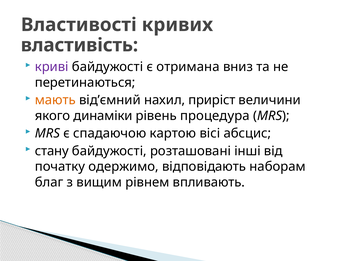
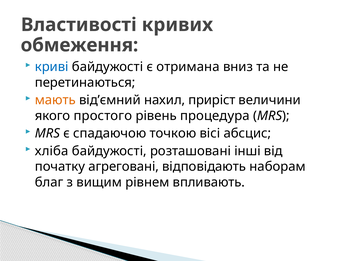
властивість: властивість -> обмеження (79, 45)
криві colour: purple -> blue (52, 67)
динаміки: динаміки -> простого (103, 116)
картою: картою -> точкою (173, 134)
стану: стану -> хліба (52, 151)
одержимо: одержимо -> агреговані (124, 167)
